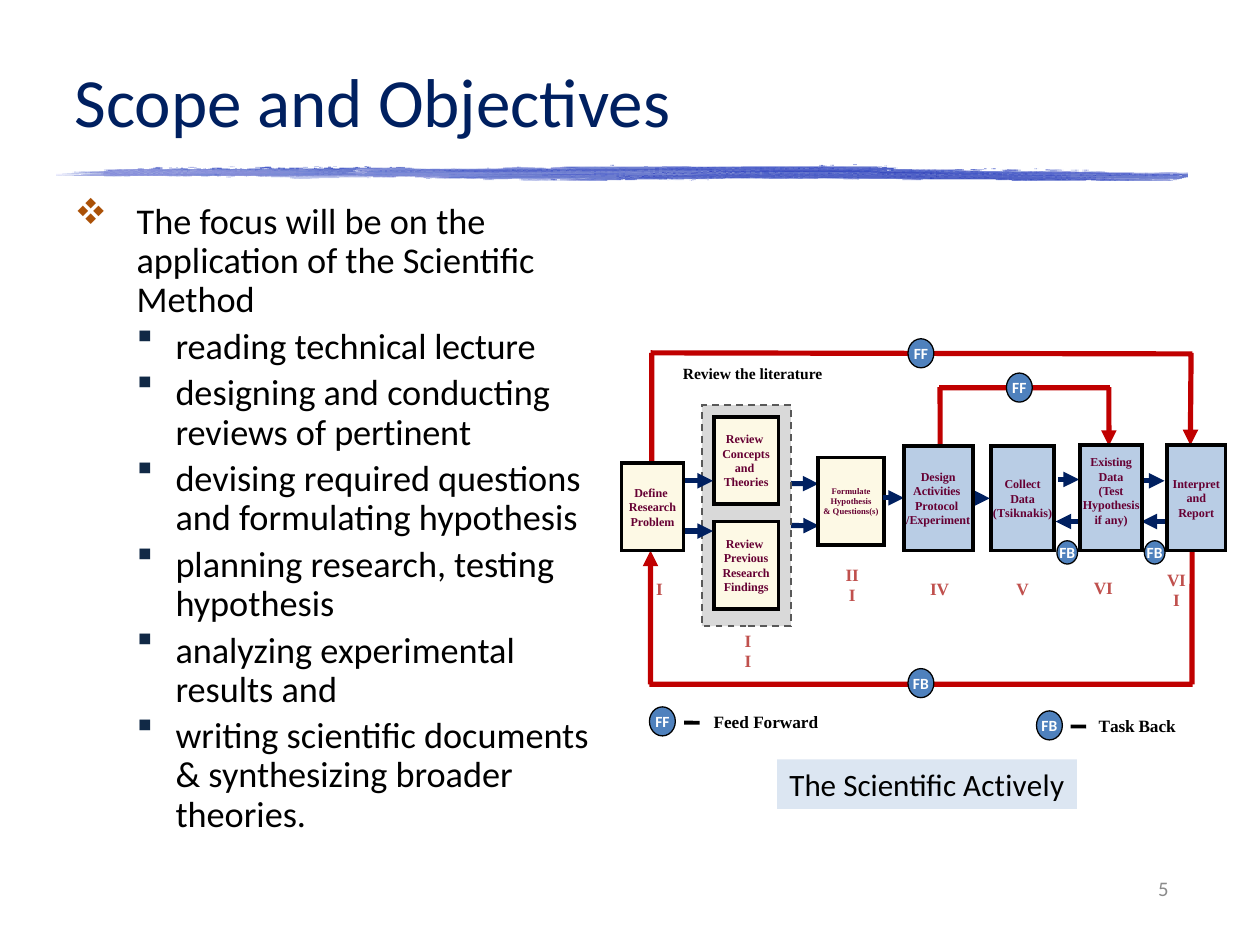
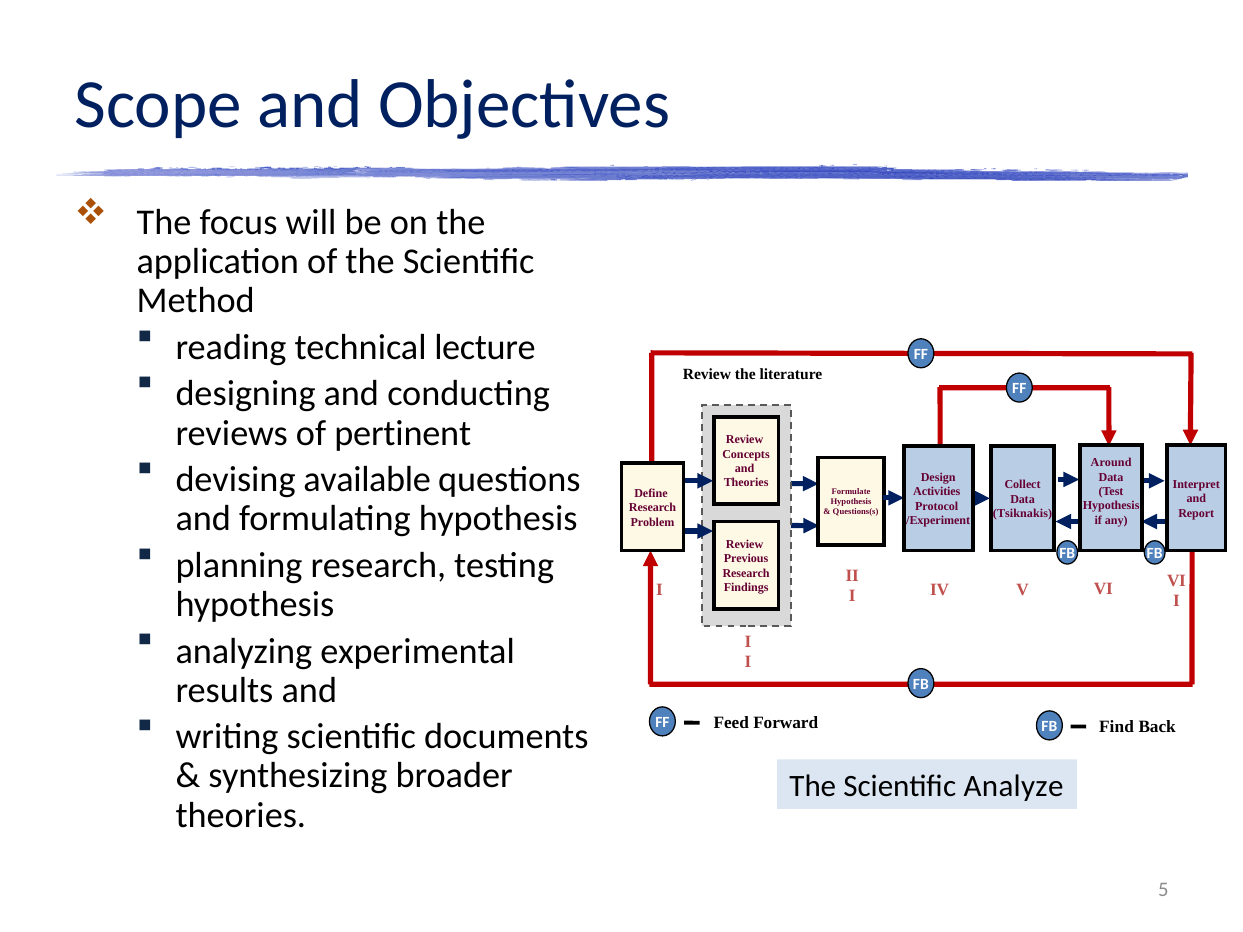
required: required -> available (367, 480)
Existing: Existing -> Around (1111, 463)
Task: Task -> Find (1117, 727)
Actively: Actively -> Analyze (1014, 787)
